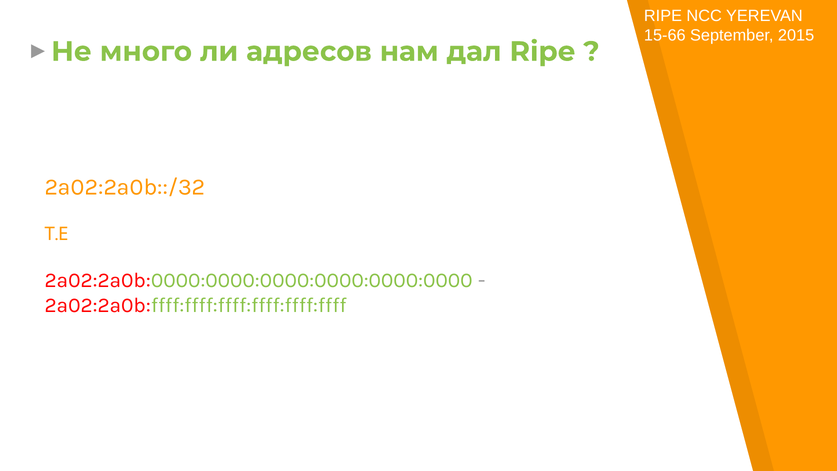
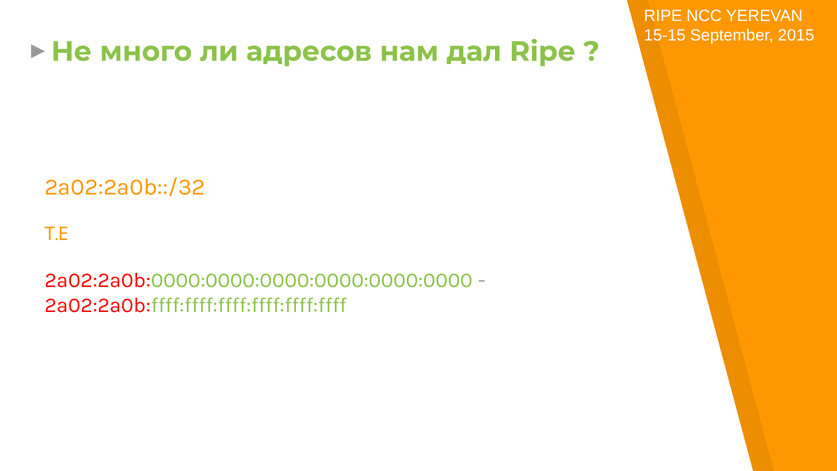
15-66: 15-66 -> 15-15 (665, 35)
